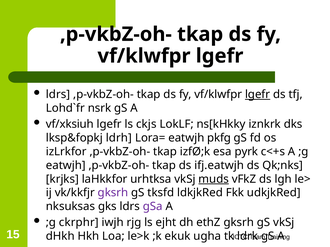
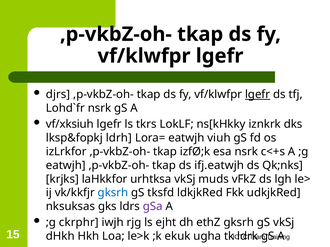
ldrs: ldrs -> djrs (58, 95)
ckjs: ckjs -> tkrs (146, 124)
pkfg: pkfg -> viuh (219, 138)
esa pyrk: pyrk -> nsrk (246, 152)
muds underline: present -> none (214, 179)
gksrh colour: purple -> blue (113, 193)
